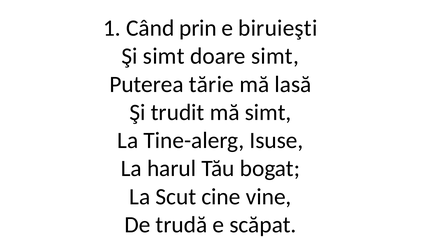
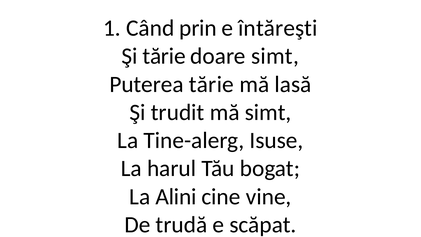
biruieşti: biruieşti -> întăreşti (278, 28)
Şi simt: simt -> tărie (164, 56)
Scut: Scut -> Alini (176, 197)
